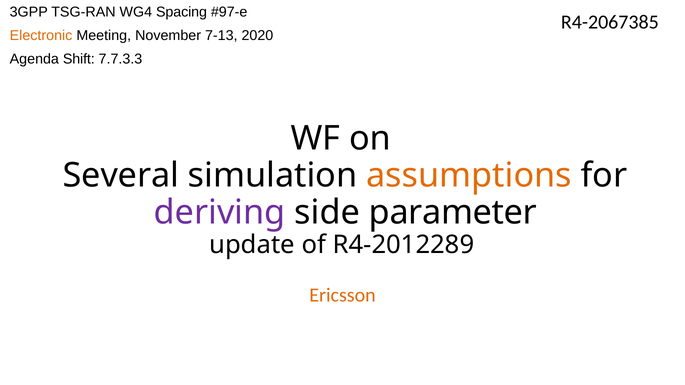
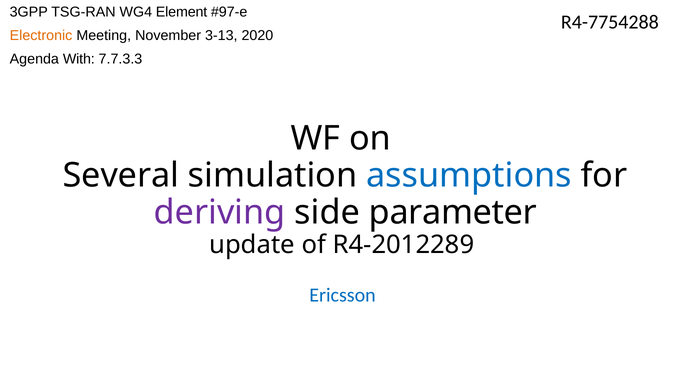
Spacing: Spacing -> Element (182, 12)
R4-2067385: R4-2067385 -> R4-7754288 (610, 22)
7-13: 7-13 -> 3-13 (221, 36)
Shift: Shift -> With (79, 59)
assumptions colour: orange -> blue (469, 176)
Ericsson colour: orange -> blue (343, 296)
